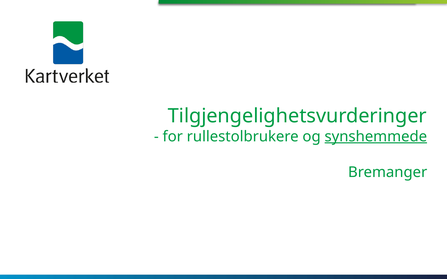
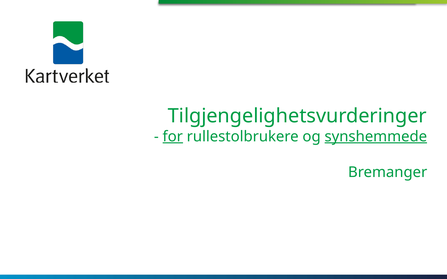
for underline: none -> present (173, 137)
